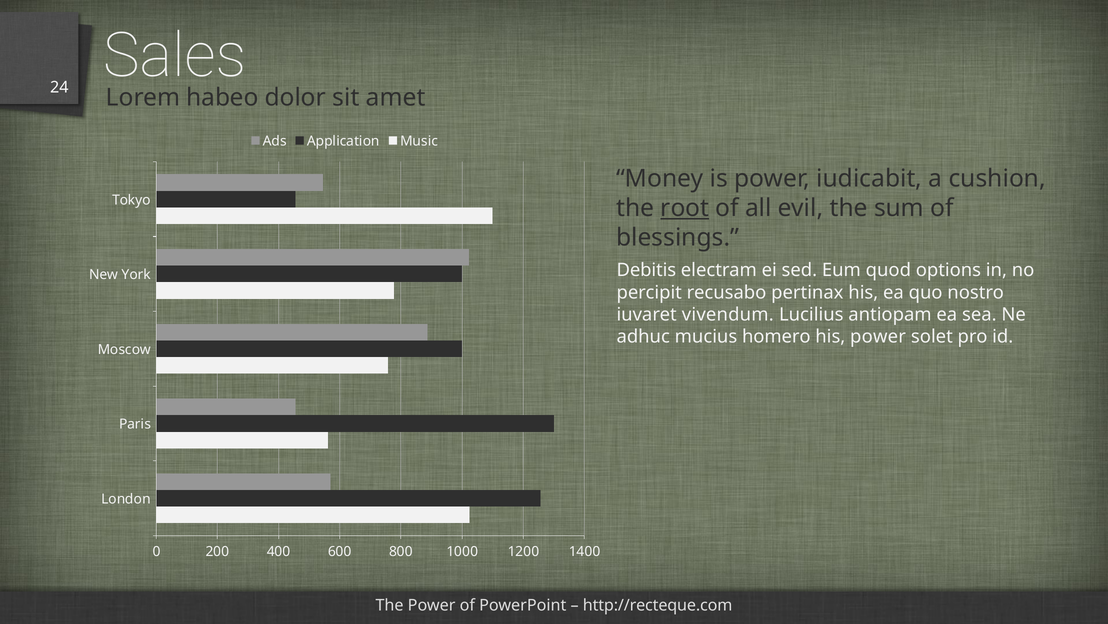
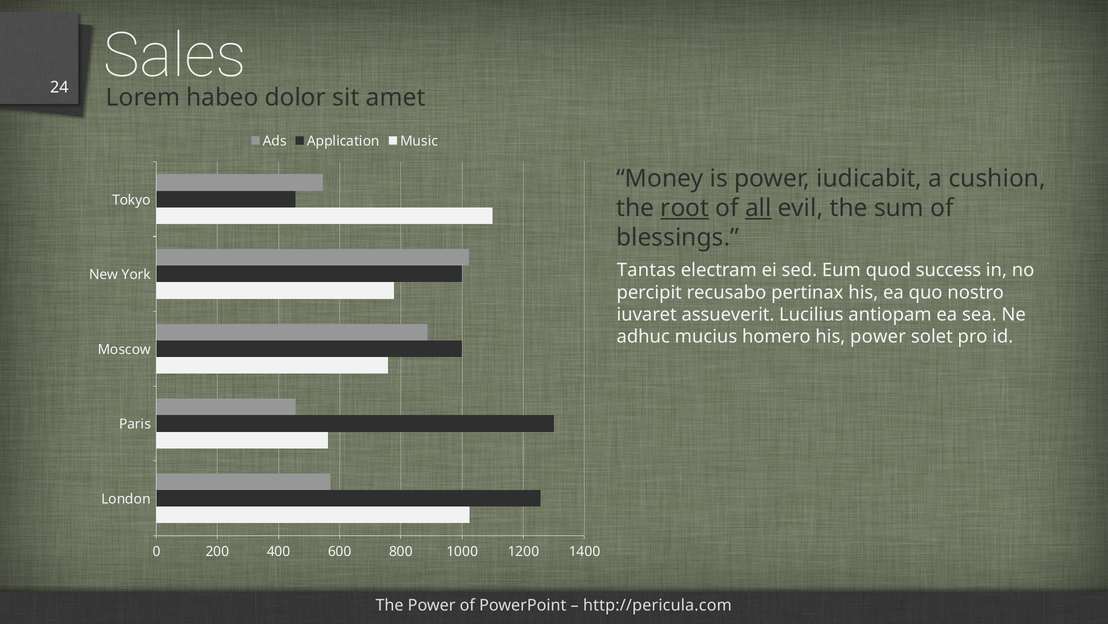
all underline: none -> present (758, 208)
Debitis: Debitis -> Tantas (646, 270)
options: options -> success (948, 270)
vivendum: vivendum -> assueverit (728, 314)
http://recteque.com: http://recteque.com -> http://pericula.com (657, 605)
